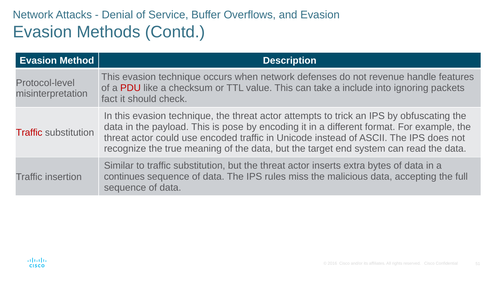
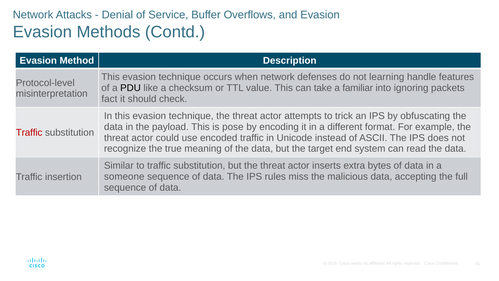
revenue: revenue -> learning (387, 77)
PDU colour: red -> black (130, 88)
include: include -> familiar (358, 88)
continues: continues -> someone (124, 176)
